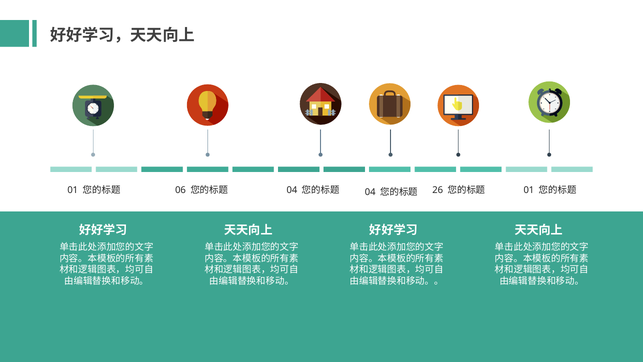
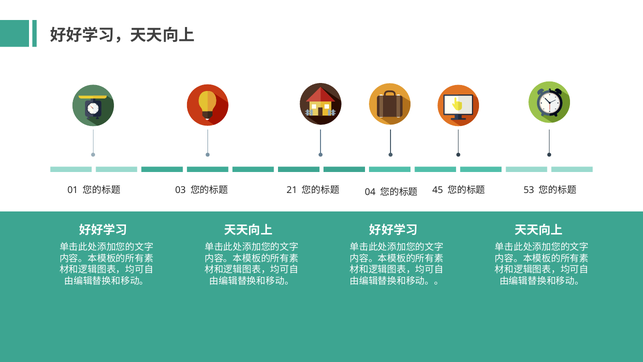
06: 06 -> 03 (181, 190)
04: 04 -> 21 (292, 190)
26: 26 -> 45 (438, 190)
01: 01 -> 53 (529, 190)
